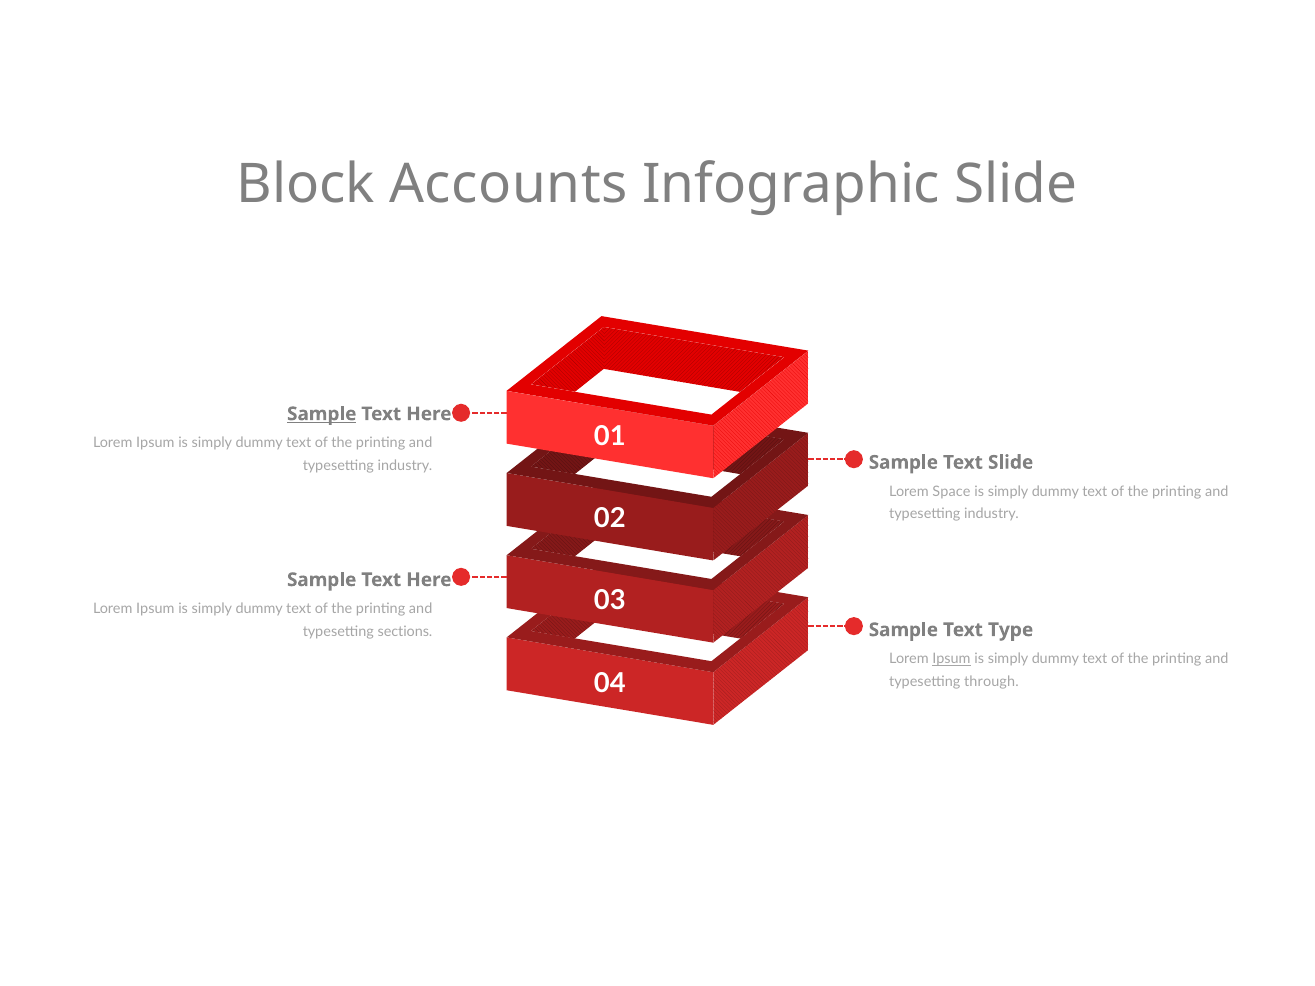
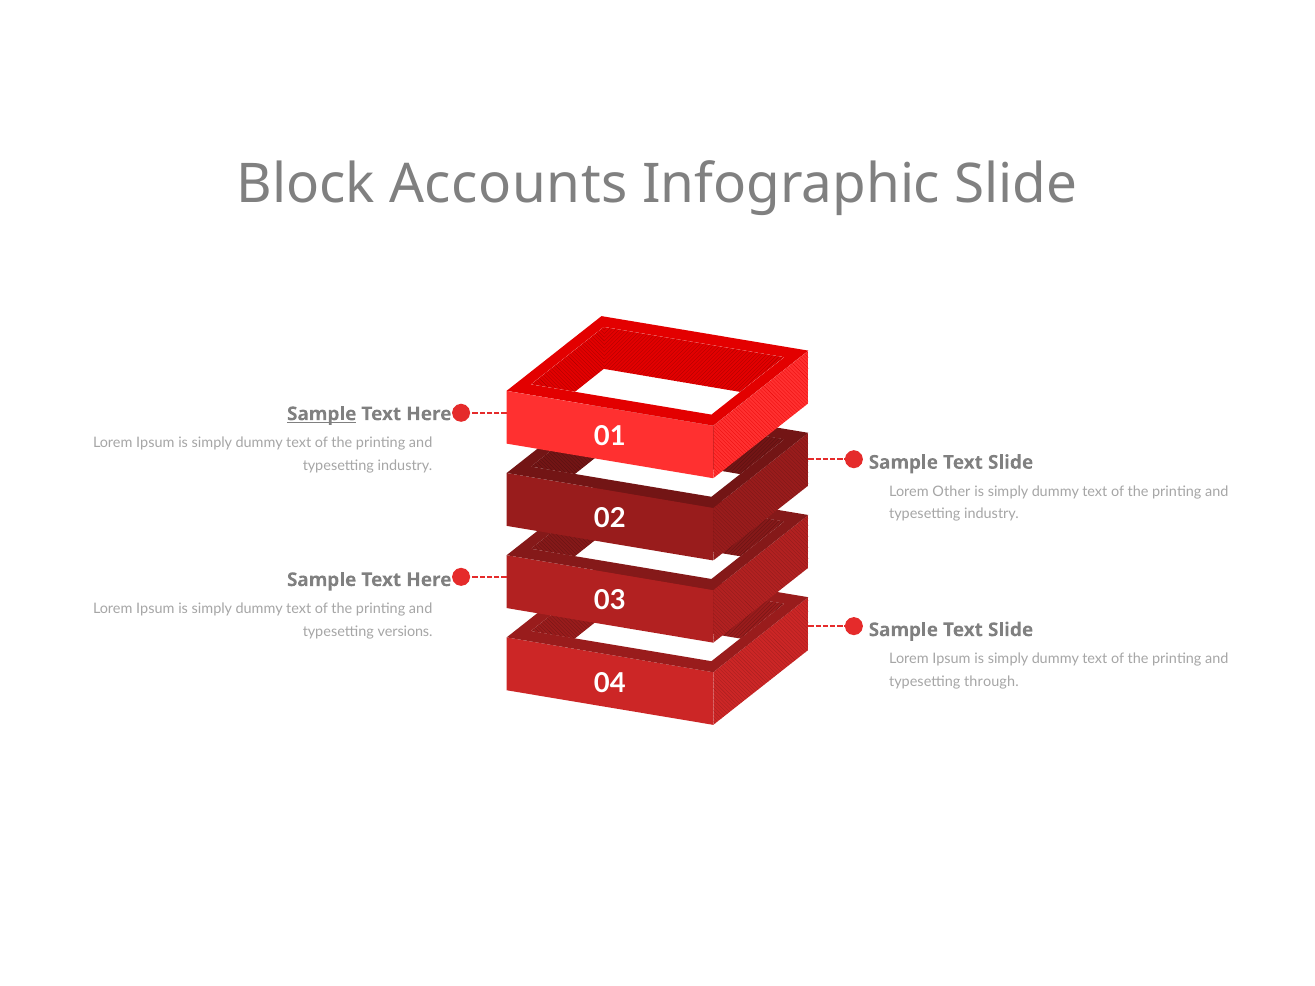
Space: Space -> Other (951, 492)
sections: sections -> versions (405, 632)
Type: Type -> Slide (1011, 630)
Ipsum underline: present -> none (952, 659)
